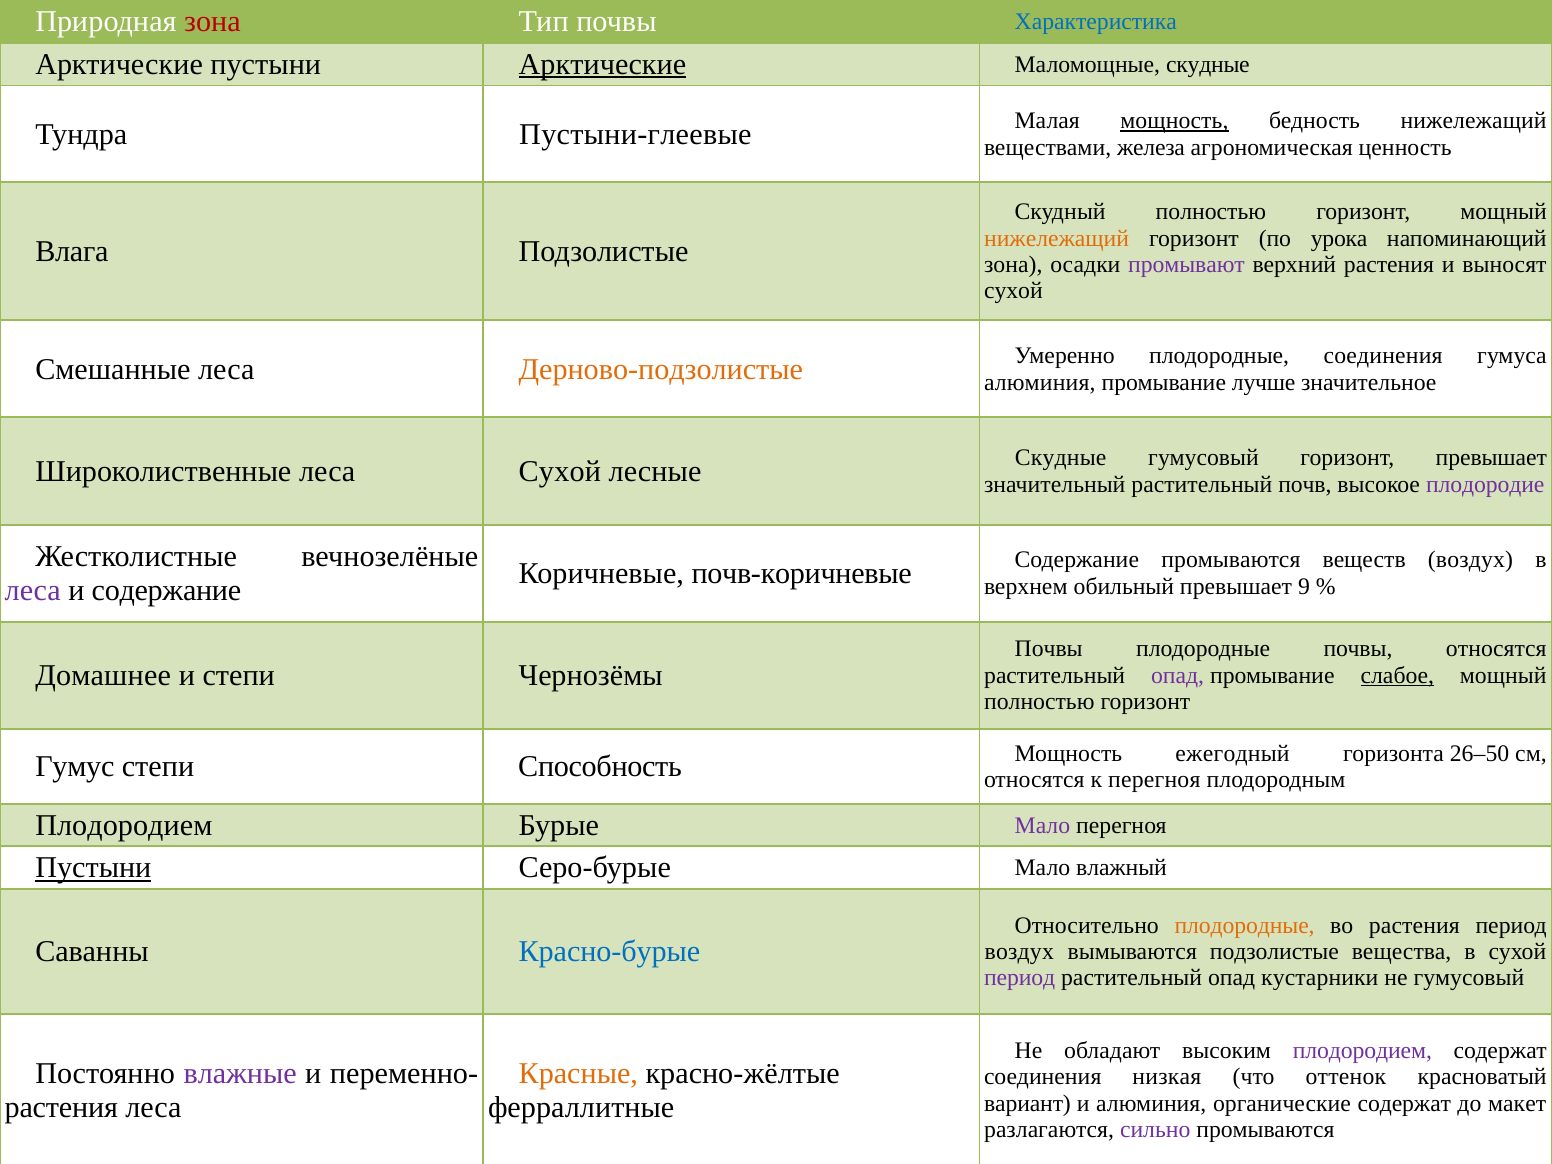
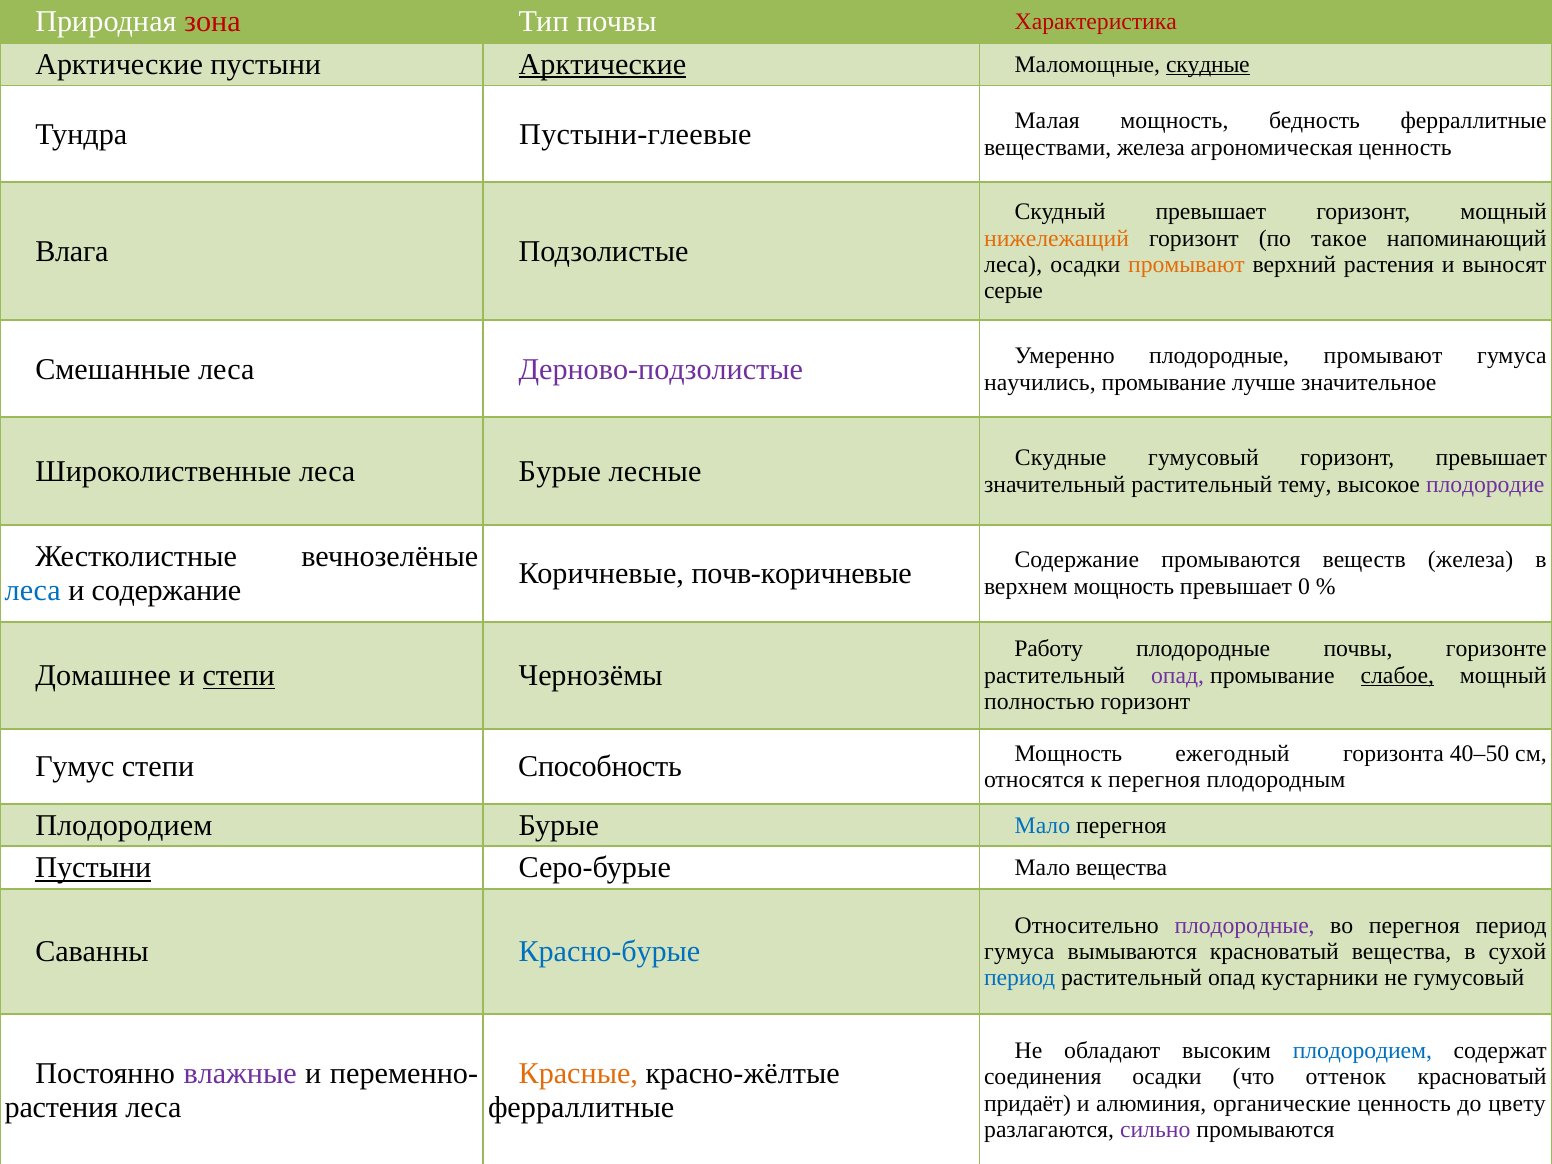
Характеристика colour: blue -> red (1096, 22)
скудные underline: none -> present (1208, 64)
мощность underline: present -> none (1174, 121)
бедность нижележащий: нижележащий -> ферраллитные (1474, 121)
Скудный полностью: полностью -> превышает (1211, 212)
урока: урока -> такое (1339, 238)
зона: зона -> леса (1013, 265)
промывают colour: purple -> orange (1187, 265)
сухой: сухой -> серые (1013, 291)
Дерново-подзолистые colour: orange -> purple (661, 369)
плодородные соединения: соединения -> промывают (1383, 356)
алюминия: алюминия -> научились (1040, 382)
леса Сухой: Сухой -> Бурые (560, 471)
почв: почв -> тему (1305, 484)
веществ воздух: воздух -> железа (1471, 560)
верхнем обильный: обильный -> мощность (1124, 587)
9: 9 -> 0 (1304, 587)
леса colour: purple -> blue (33, 590)
Почвы: Почвы -> Работу (1049, 649)
почвы относятся: относятся -> горизонте (1496, 649)
степи underline: none -> present (239, 676)
26–50: 26–50 -> 40–50 (1480, 753)
Мало colour: purple -> blue (1042, 825)
Мало влажный: влажный -> вещества (1122, 868)
плодородные colour: orange -> purple (1245, 925)
во растения: растения -> перегноя (1414, 925)
воздух: воздух -> гумуса (1019, 952)
вымываются подзолистые: подзолистые -> красноватый (1274, 952)
период colour: purple -> blue (1020, 978)
плодородием colour: purple -> blue (1362, 1051)
соединения низкая: низкая -> осадки (1167, 1077)
вариант: вариант -> придаёт (1028, 1104)
органические содержат: содержат -> ценность (1404, 1104)
макет: макет -> цвету (1517, 1104)
